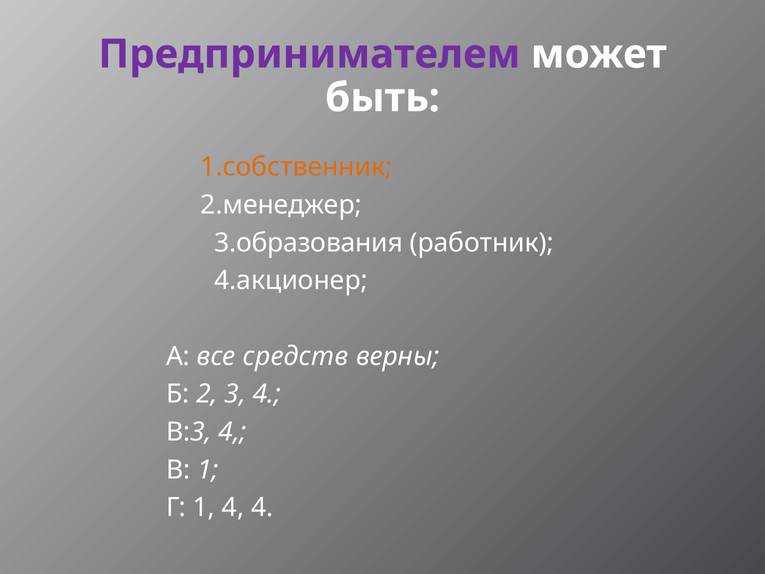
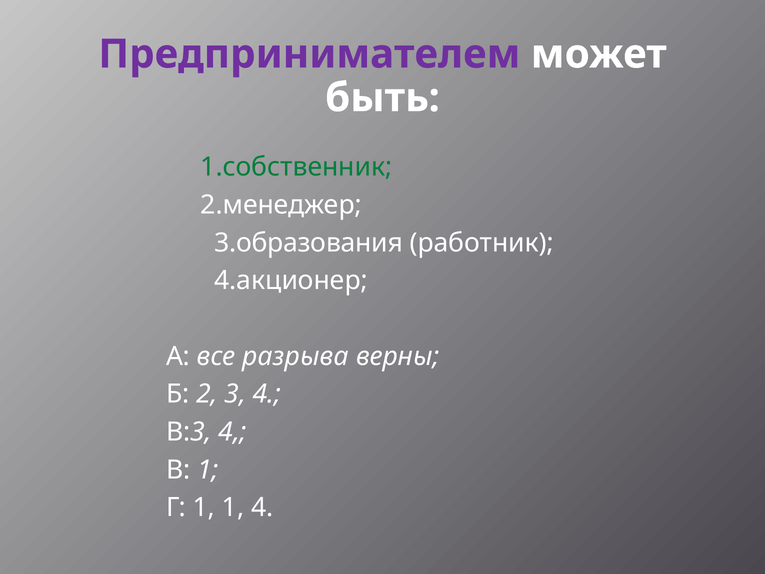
1.собственник colour: orange -> green (296, 167)
средств: средств -> разрыва (296, 356)
1 4: 4 -> 1 (233, 507)
